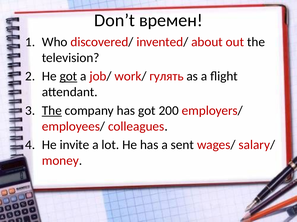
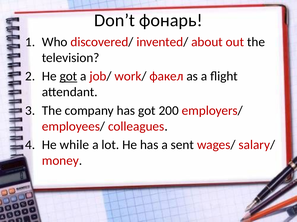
времен: времен -> фонарь (171, 20)
гулять: гулять -> факел (167, 77)
The underline: present -> none (52, 111)
invite: invite -> while (74, 145)
